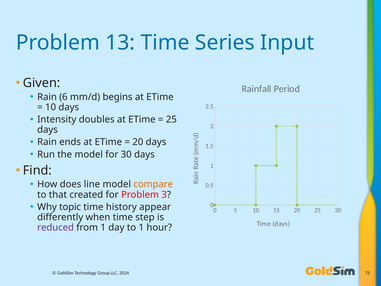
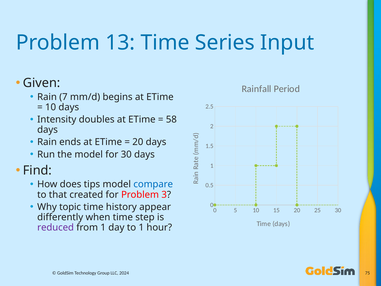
6: 6 -> 7 (63, 97)
25: 25 -> 58 (171, 119)
line: line -> tips (92, 184)
compare colour: orange -> blue (153, 184)
